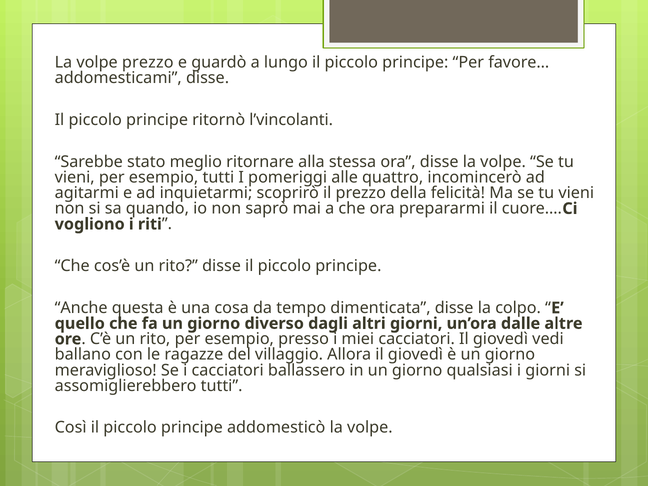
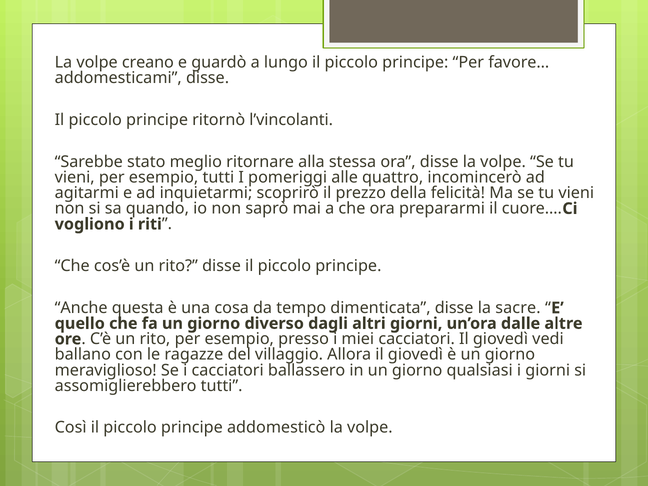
volpe prezzo: prezzo -> creano (148, 63)
colpo: colpo -> sacre (518, 308)
